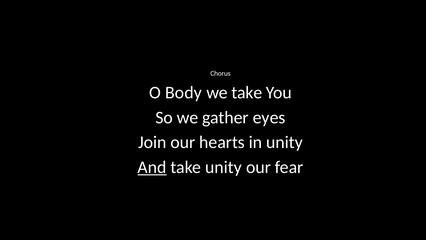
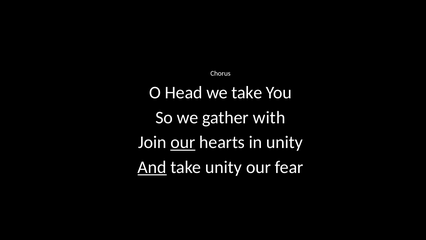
Body: Body -> Head (184, 93)
eyes: eyes -> with (269, 117)
our underline: none -> present (183, 142)
